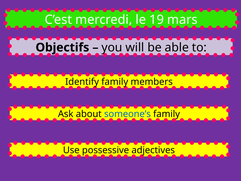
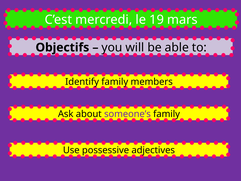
someone’s colour: blue -> purple (127, 114)
